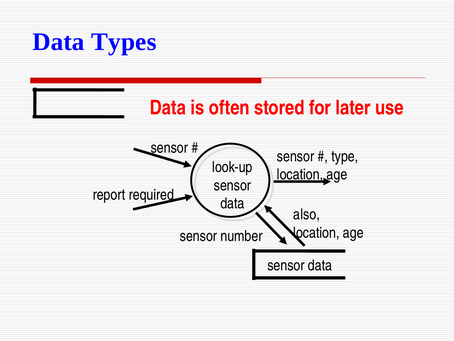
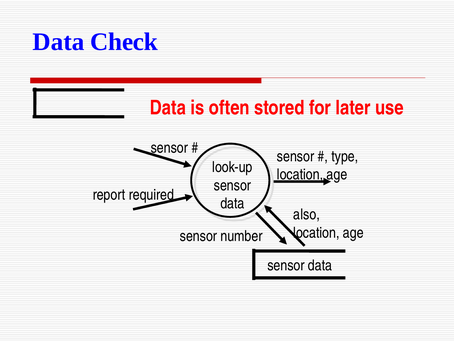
Types: Types -> Check (124, 42)
